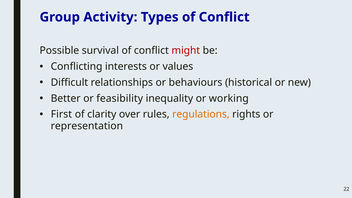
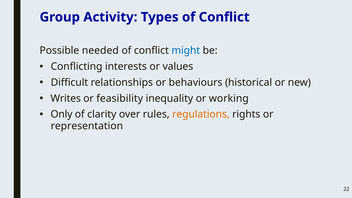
survival: survival -> needed (100, 50)
might colour: red -> blue (186, 50)
Better: Better -> Writes (66, 98)
First: First -> Only (61, 114)
